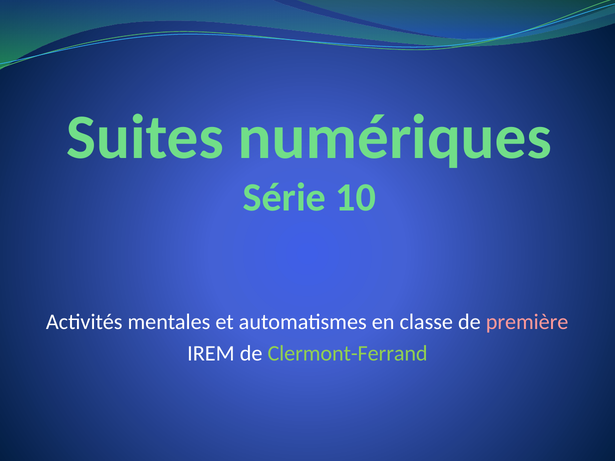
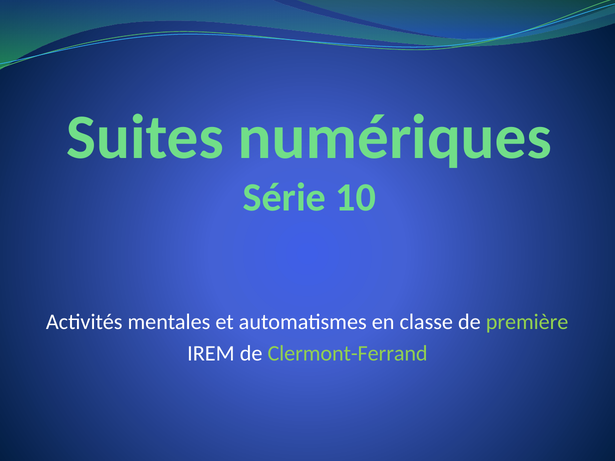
première colour: pink -> light green (527, 322)
